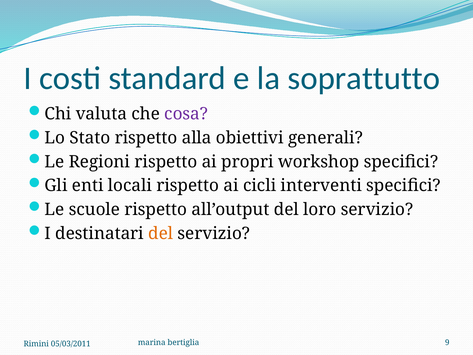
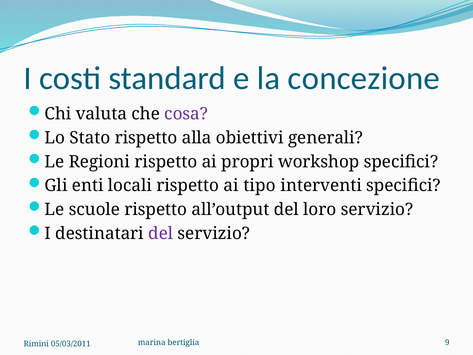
soprattutto: soprattutto -> concezione (364, 78)
cicli: cicli -> tipo (260, 186)
del colour: orange -> purple (161, 233)
